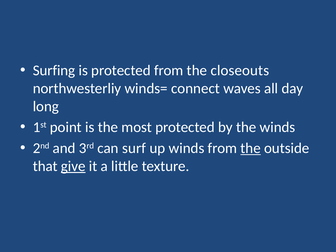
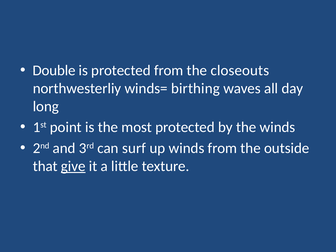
Surfing: Surfing -> Double (54, 70)
connect: connect -> birthing (195, 88)
the underline: present -> none (251, 148)
